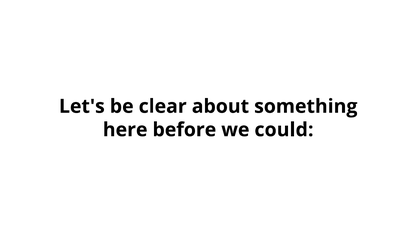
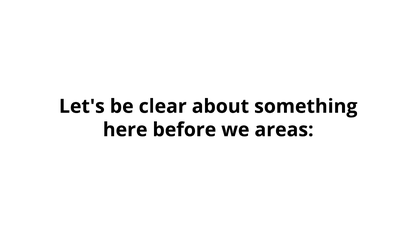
could: could -> areas (284, 129)
